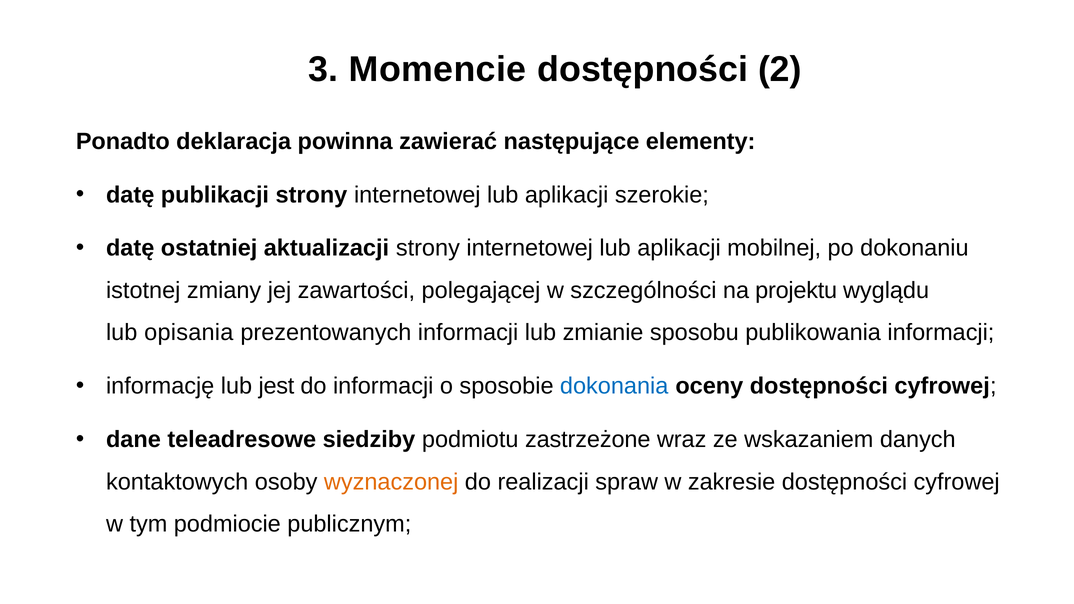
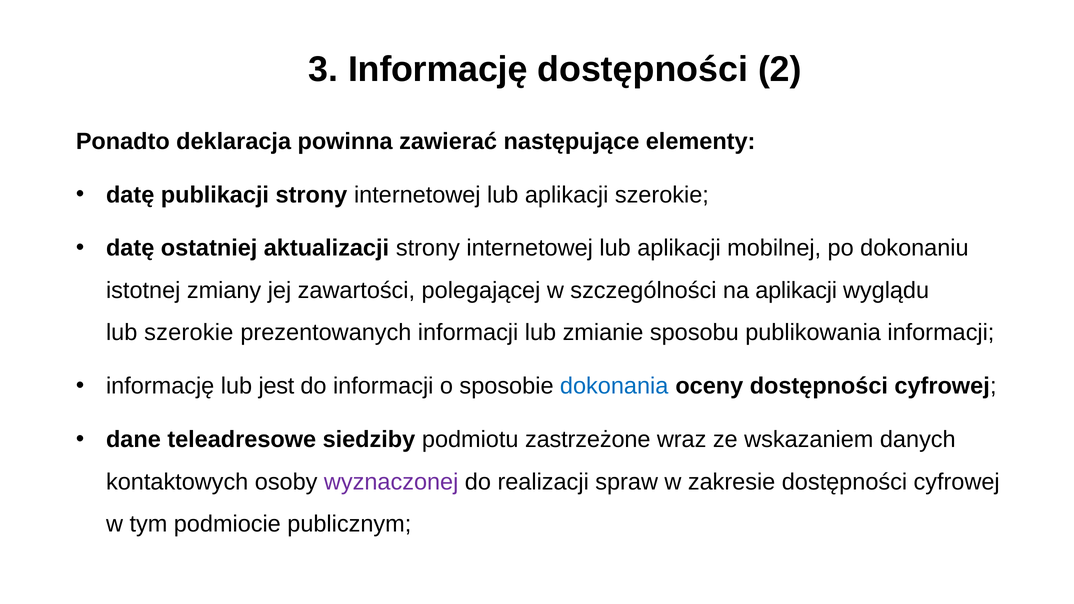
3 Momencie: Momencie -> Informację (438, 69)
na projektu: projektu -> aplikacji (796, 291)
lub opisania: opisania -> szerokie (189, 333)
wyznaczonej colour: orange -> purple (391, 482)
